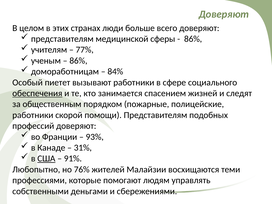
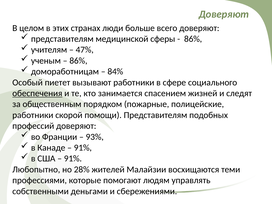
77%: 77% -> 47% (85, 50)
31%: 31% -> 91% (83, 148)
США underline: present -> none (46, 159)
76%: 76% -> 28% (82, 169)
